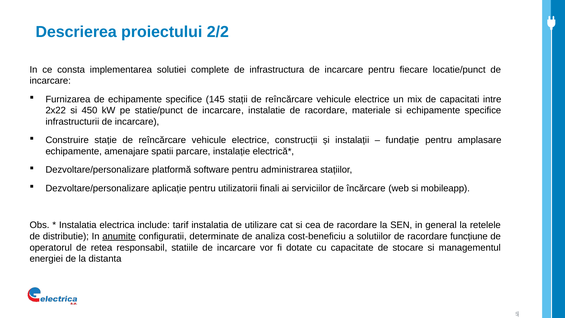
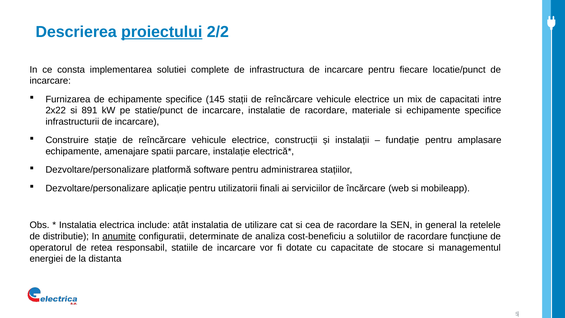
proiectului underline: none -> present (162, 32)
450: 450 -> 891 (89, 111)
tarif: tarif -> atât (181, 225)
